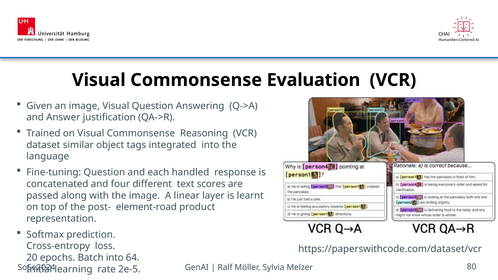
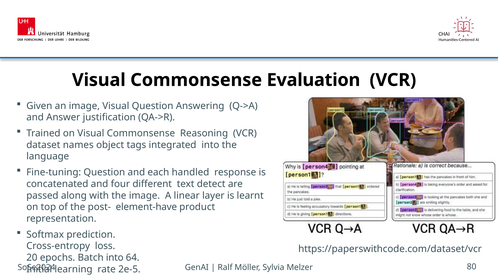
similar: similar -> names (78, 145)
scores: scores -> detect (211, 184)
element-road: element-road -> element-have (146, 207)
